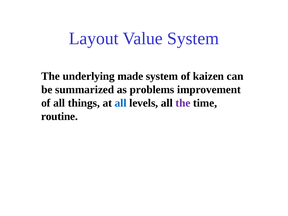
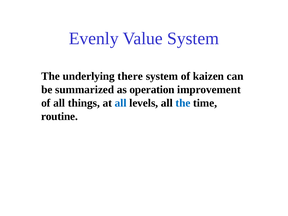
Layout: Layout -> Evenly (94, 38)
made: made -> there (130, 76)
problems: problems -> operation (152, 90)
the colour: purple -> blue (183, 103)
